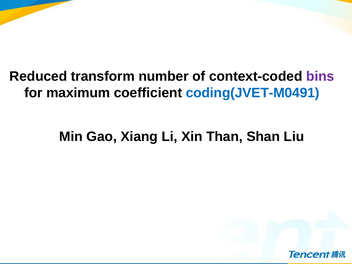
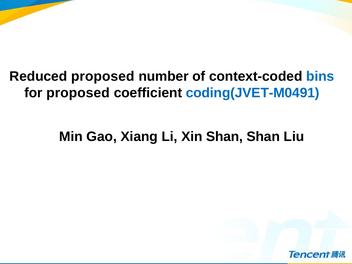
Reduced transform: transform -> proposed (103, 76)
bins colour: purple -> blue (320, 76)
for maximum: maximum -> proposed (78, 93)
Xin Than: Than -> Shan (225, 137)
